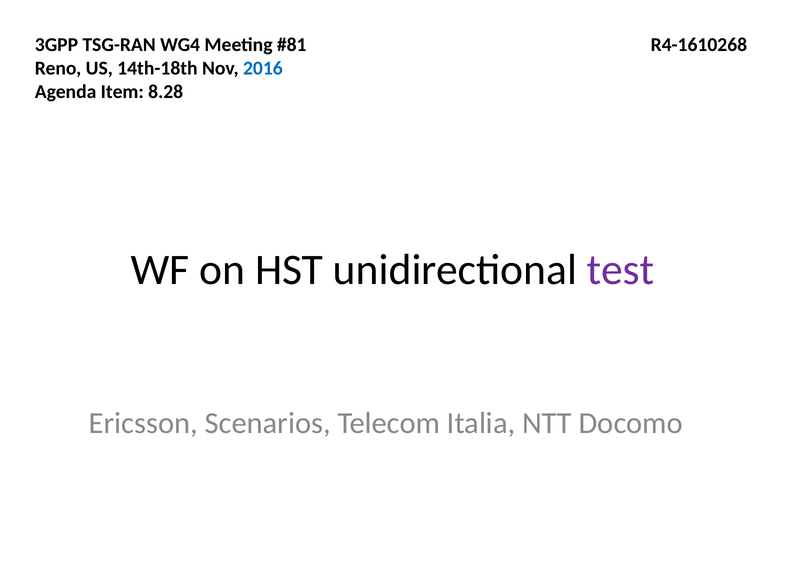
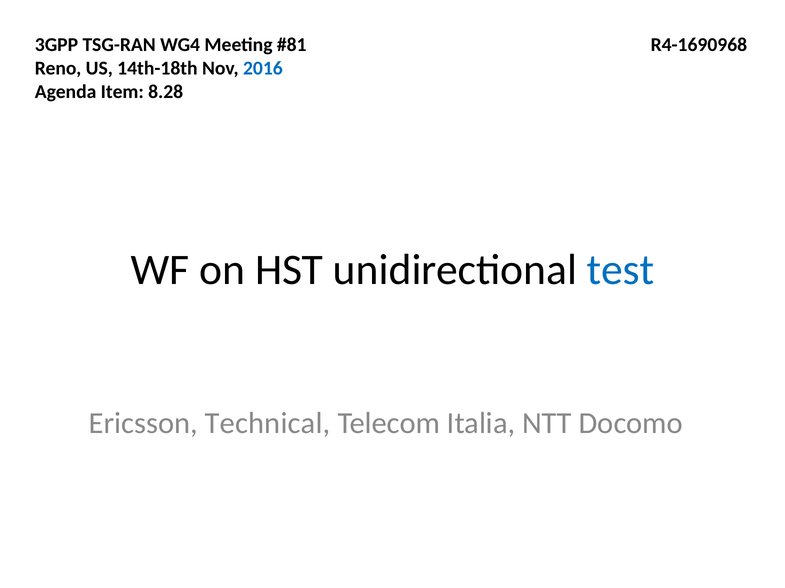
R4-1610268: R4-1610268 -> R4-1690968 (699, 45)
test colour: purple -> blue (621, 270)
Scenarios: Scenarios -> Technical (268, 424)
